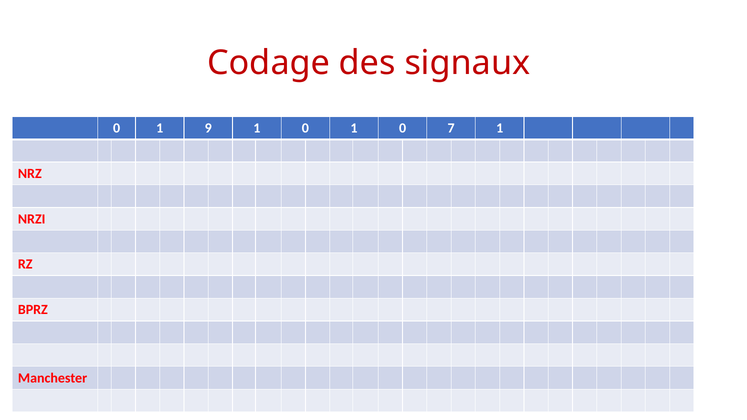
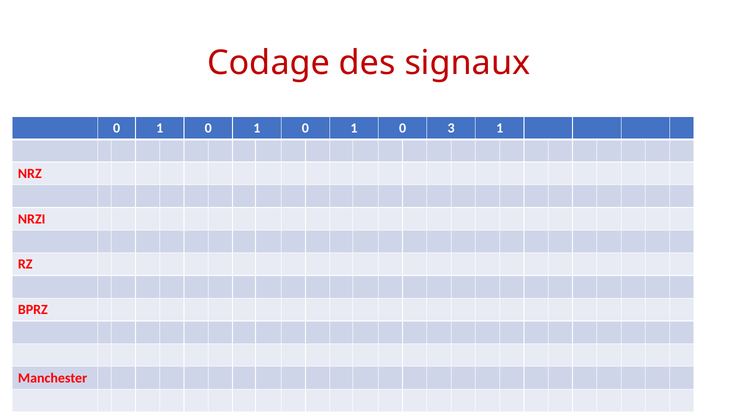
9: 9 -> 0 (208, 128)
7: 7 -> 3 (451, 128)
